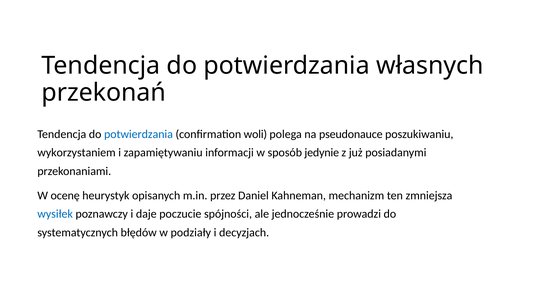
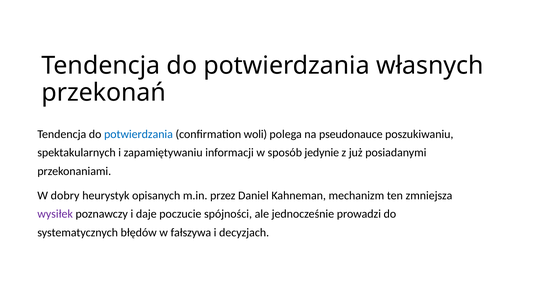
wykorzystaniem: wykorzystaniem -> spektakularnych (77, 153)
ocenę: ocenę -> dobry (65, 195)
wysiłek colour: blue -> purple (55, 214)
podziały: podziały -> fałszywa (191, 233)
